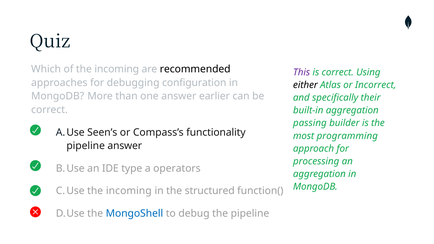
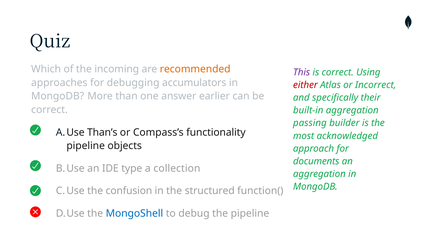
recommended colour: black -> orange (195, 69)
configuration: configuration -> accumulators (194, 83)
either colour: black -> red (305, 85)
Seen’s: Seen’s -> Than’s (102, 132)
programming: programming -> acknowledged (347, 136)
pipeline answer: answer -> objects (125, 146)
processing: processing -> documents (316, 161)
operators: operators -> collection (177, 168)
incoming: incoming -> confusion (129, 191)
